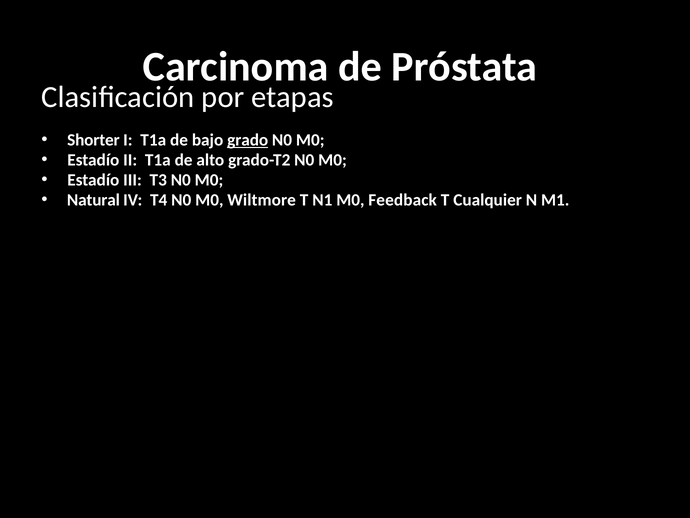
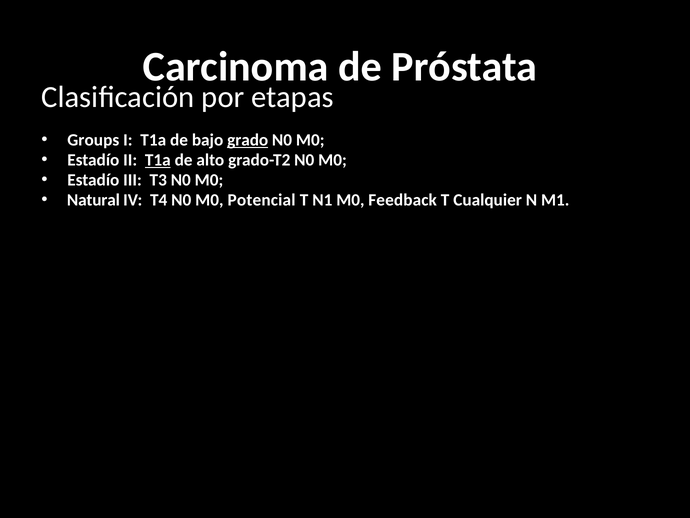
Shorter: Shorter -> Groups (93, 140)
T1a underline: none -> present (158, 160)
Wiltmore: Wiltmore -> Potencial (262, 200)
